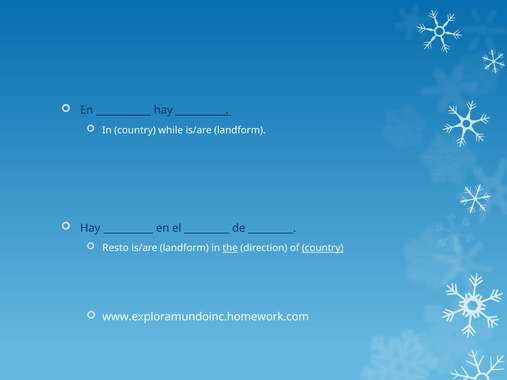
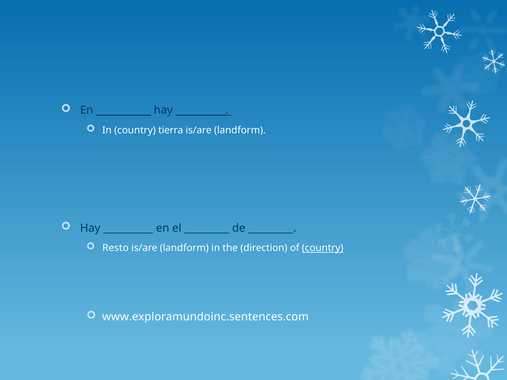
while: while -> tierra (171, 130)
the underline: present -> none (230, 248)
www.exploramundoinc.homework.com: www.exploramundoinc.homework.com -> www.exploramundoinc.sentences.com (205, 317)
